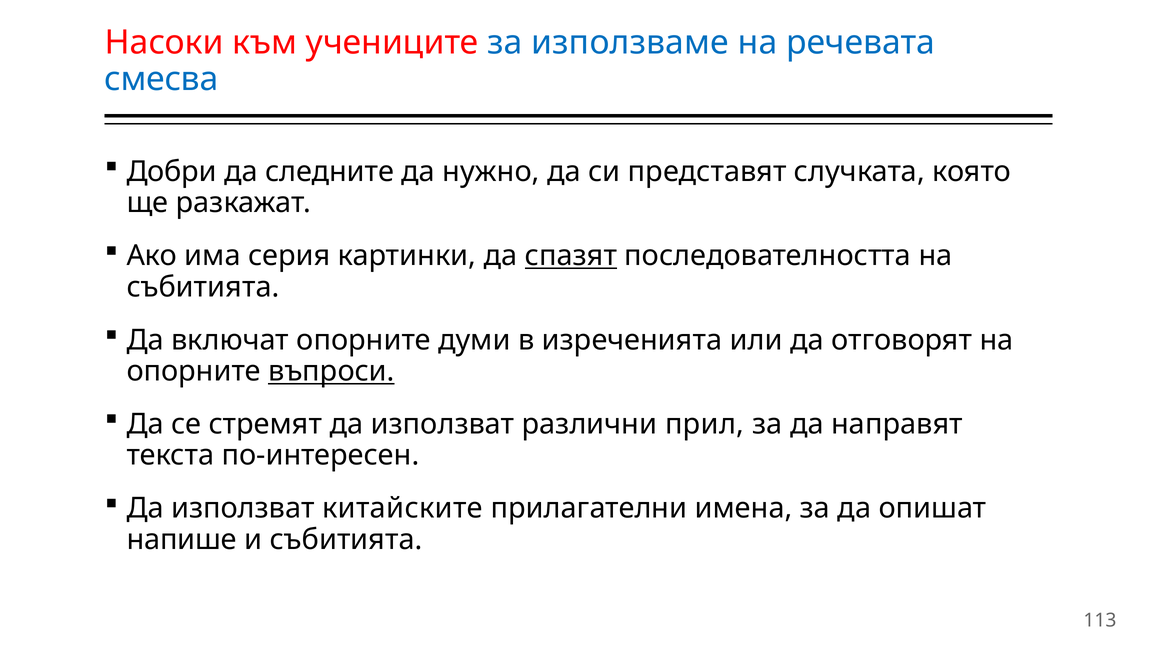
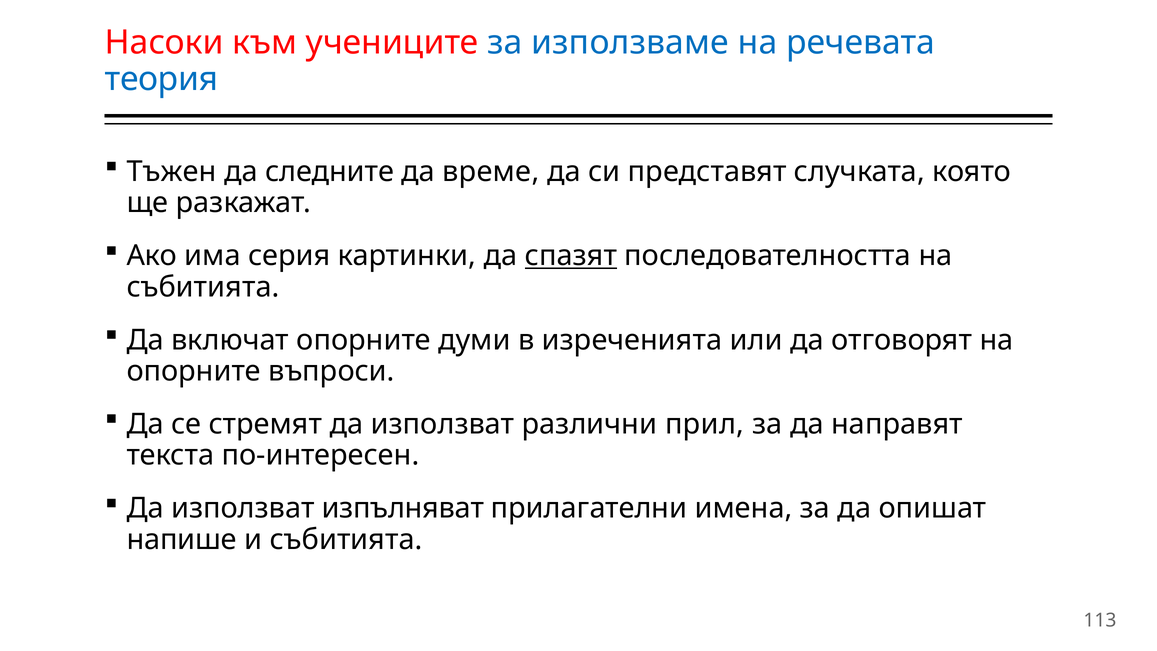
смесва: смесва -> теория (161, 79)
Добри: Добри -> Тъжен (171, 172)
нужно: нужно -> време (491, 172)
въпроси underline: present -> none (331, 371)
китайските: китайските -> изпълняват (403, 508)
